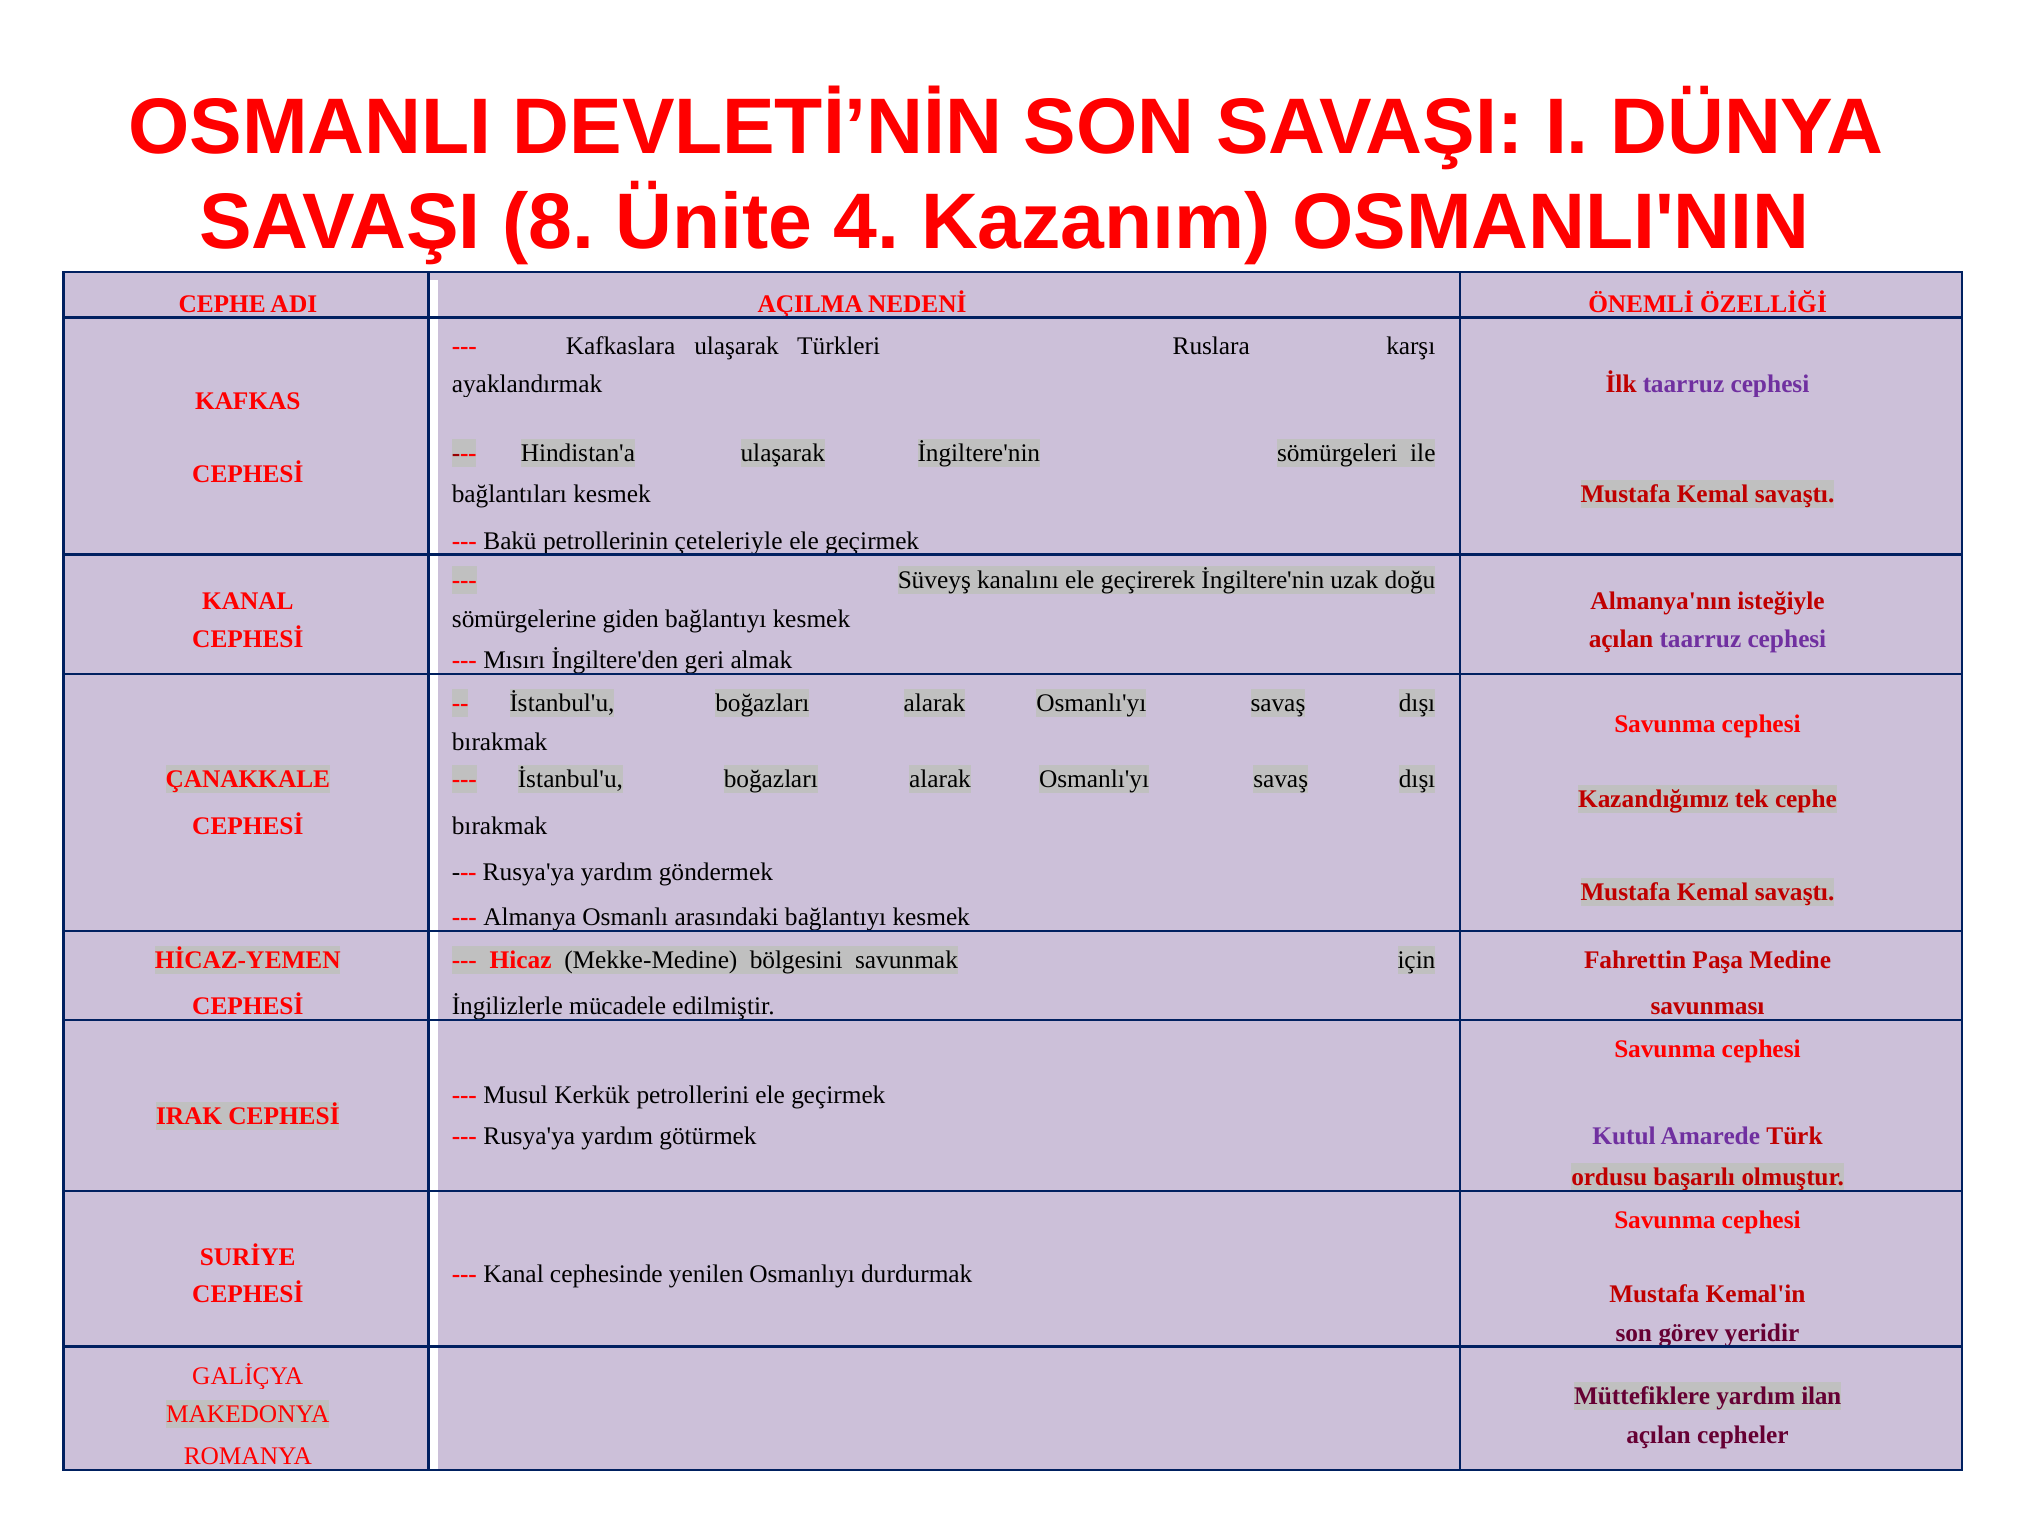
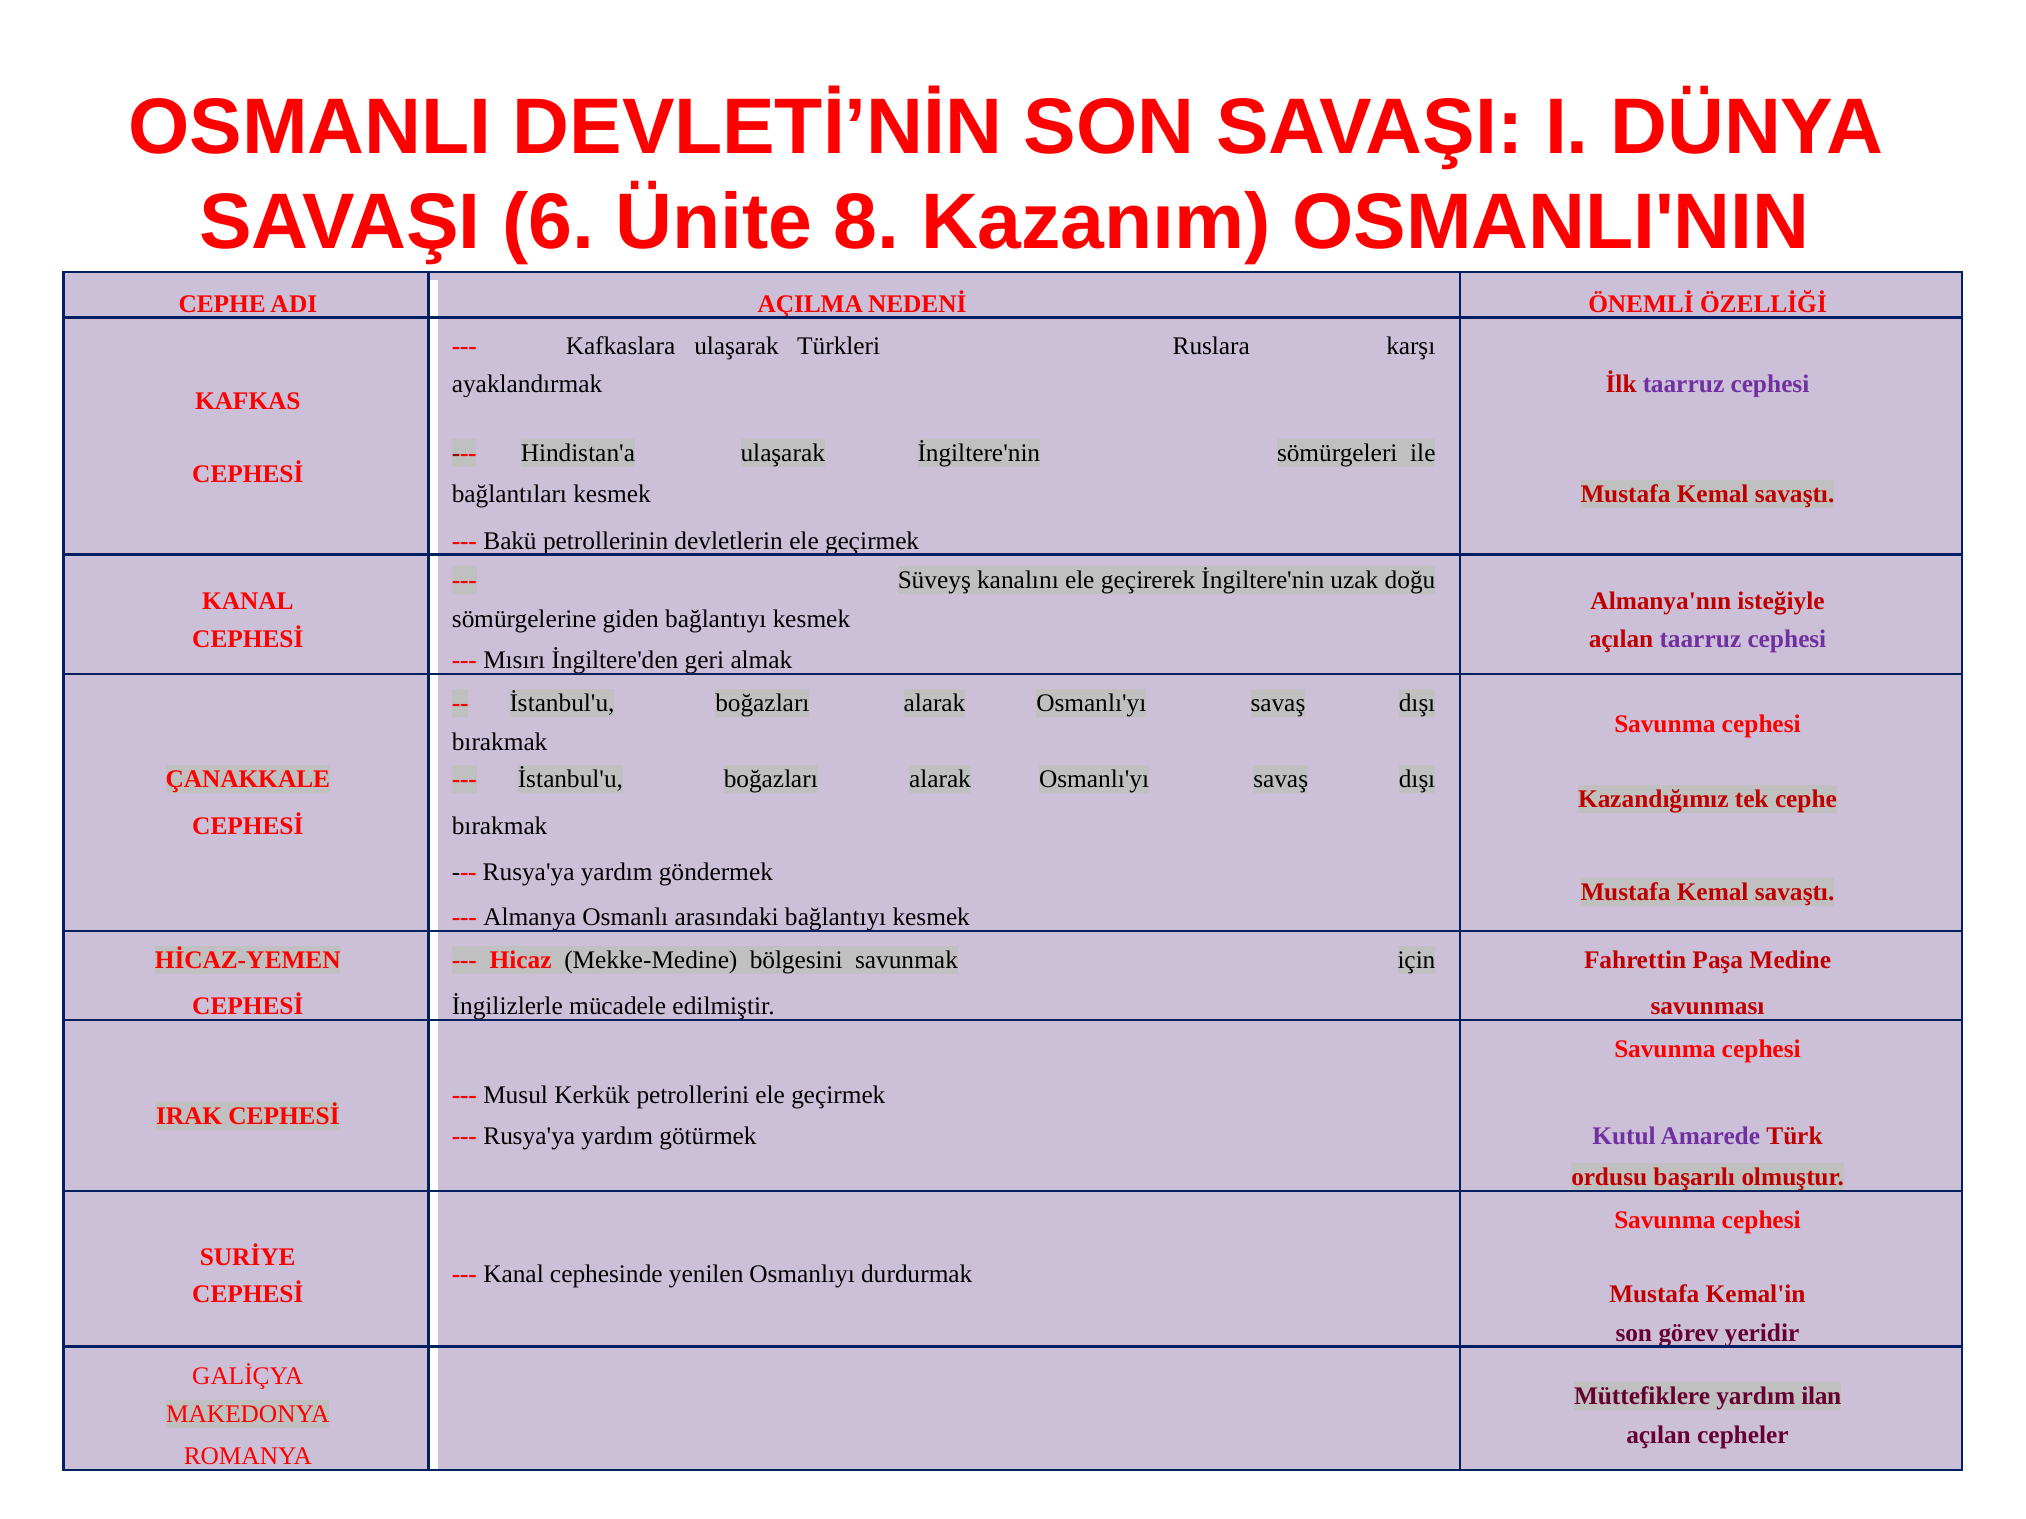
8: 8 -> 6 (548, 222)
4: 4 -> 8 (867, 222)
çeteleriyle: çeteleriyle -> devletlerin (729, 541)
